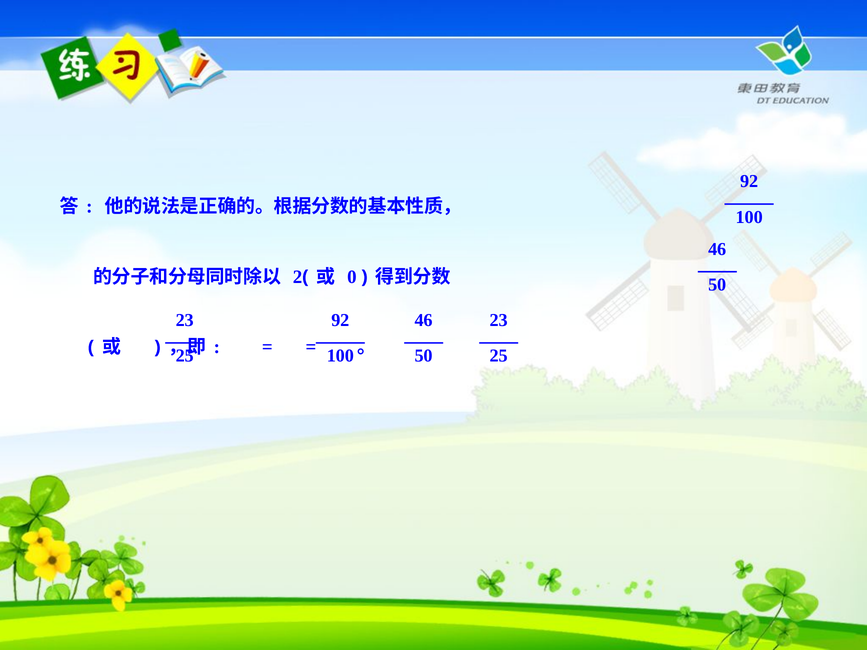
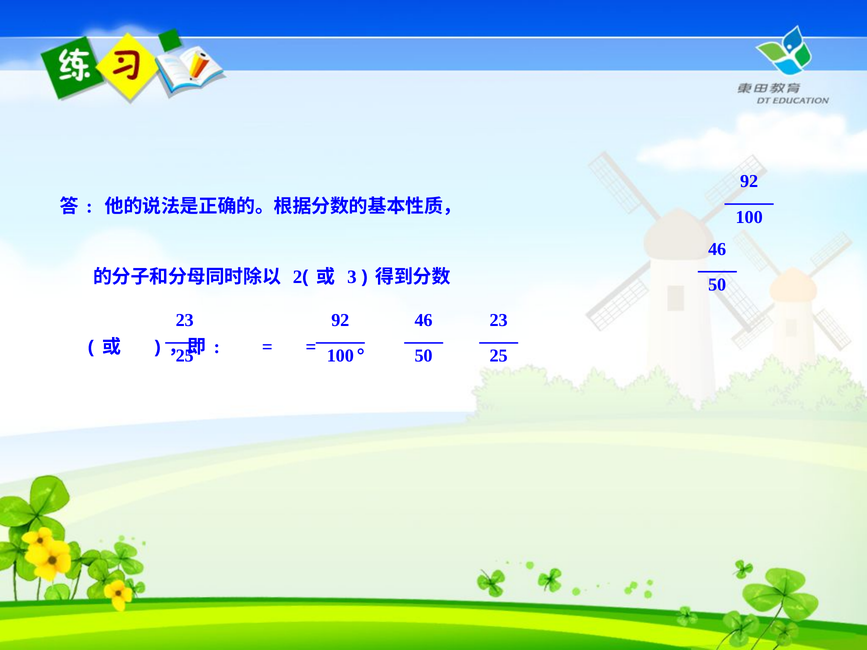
0: 0 -> 3 (352, 277)
